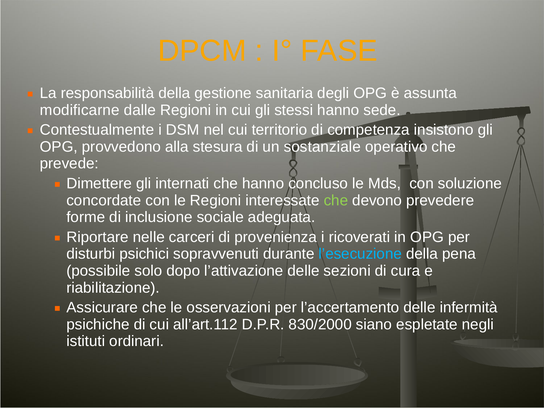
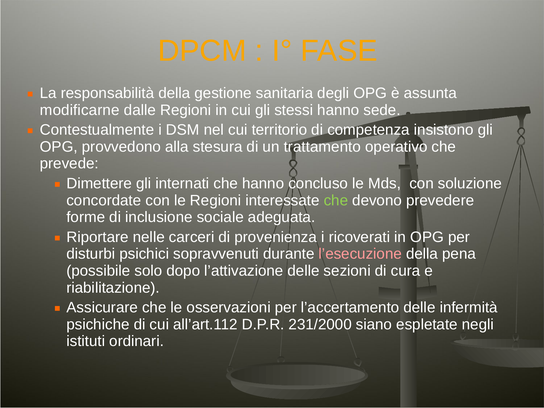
sostanziale: sostanziale -> trattamento (322, 147)
l’esecuzione colour: light blue -> pink (360, 254)
830/2000: 830/2000 -> 231/2000 (320, 324)
